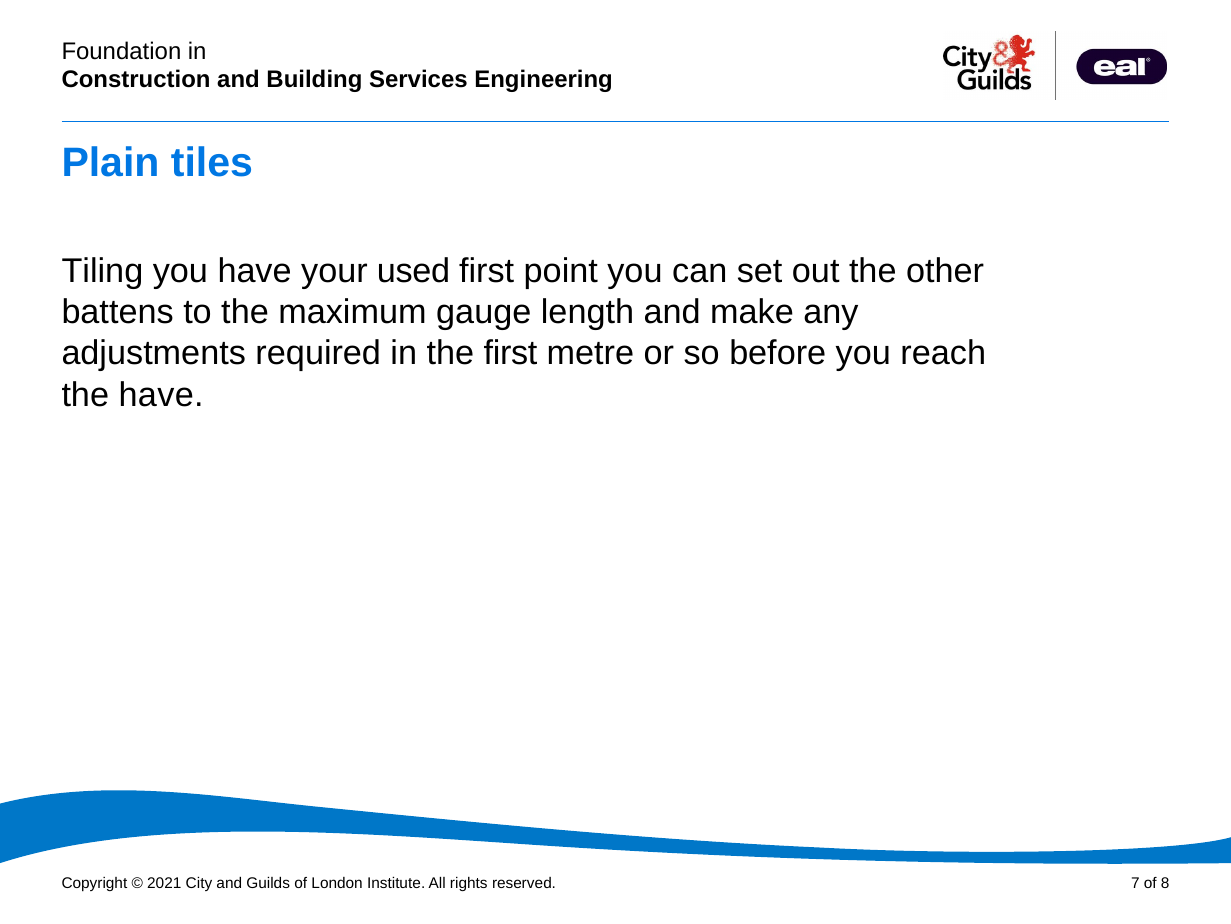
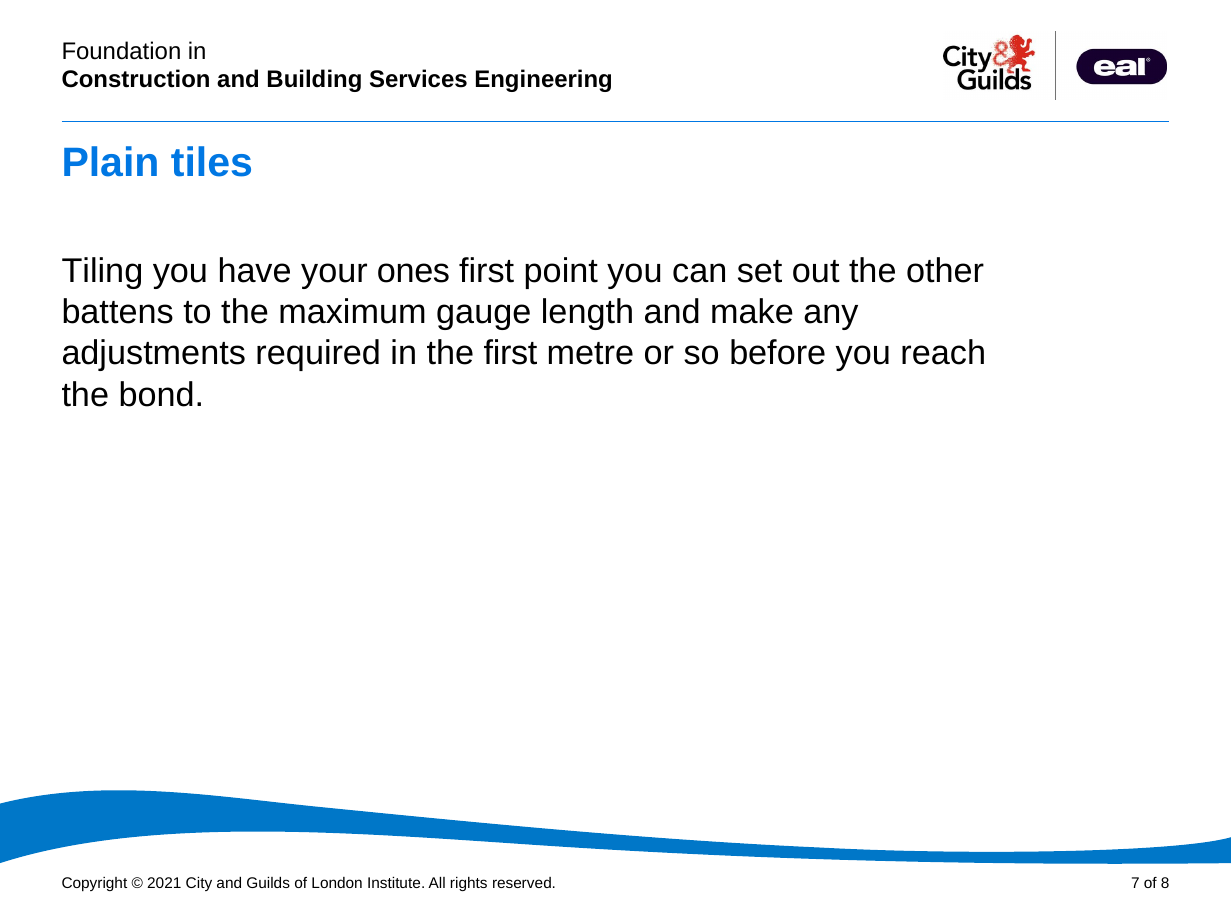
used: used -> ones (414, 271)
the have: have -> bond (161, 394)
